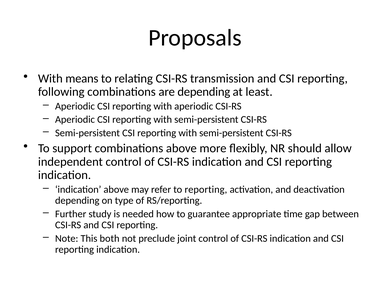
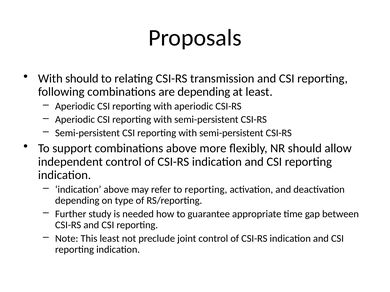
With means: means -> should (82, 79)
This both: both -> least (110, 239)
